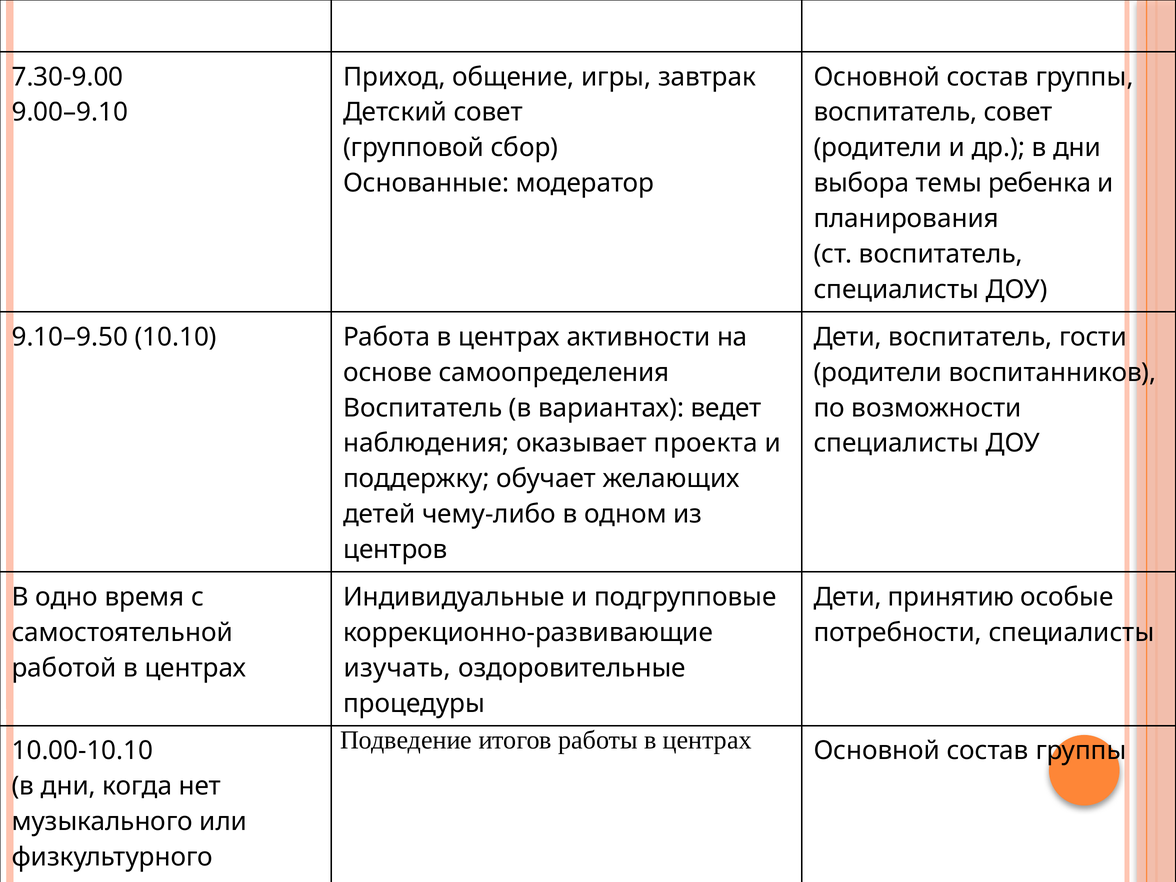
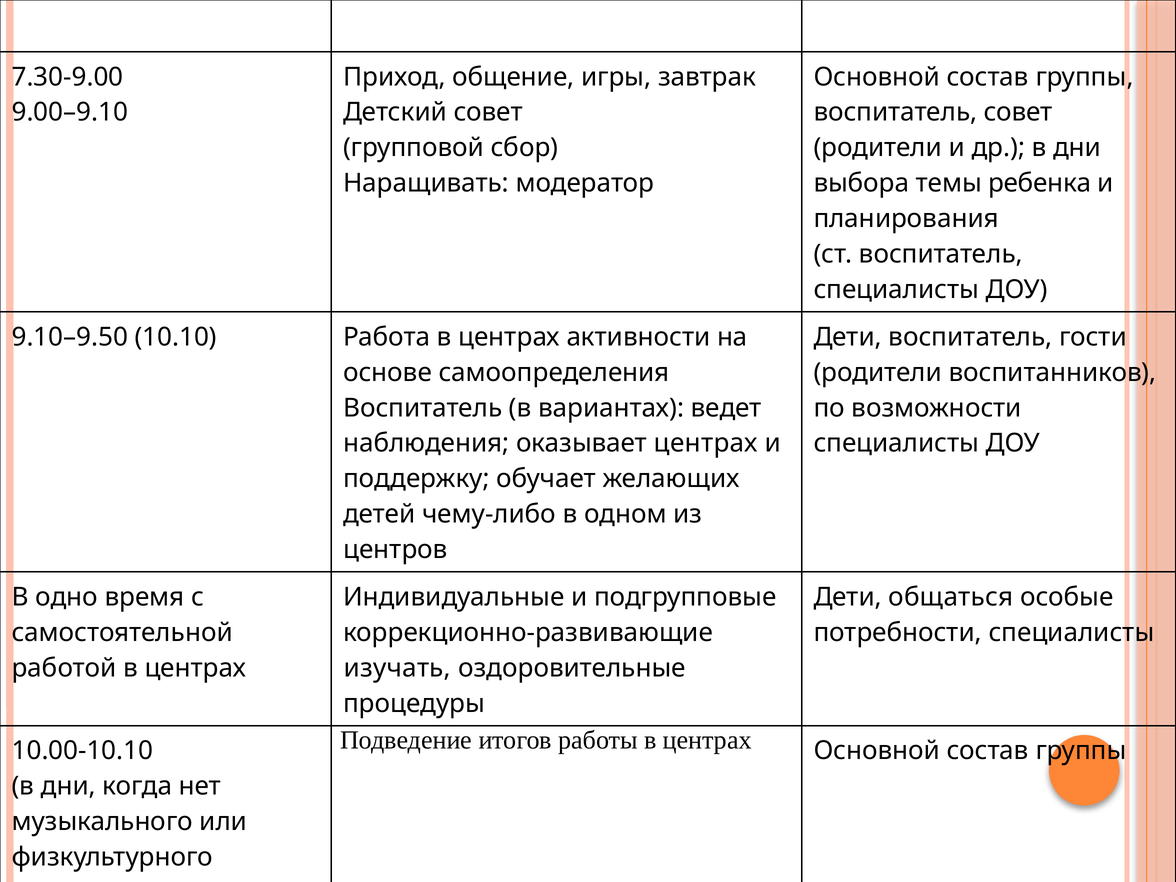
Основанные: Основанные -> Наращивать (426, 183)
оказывает проекта: проекта -> центрах (706, 443)
принятию: принятию -> общаться (951, 597)
